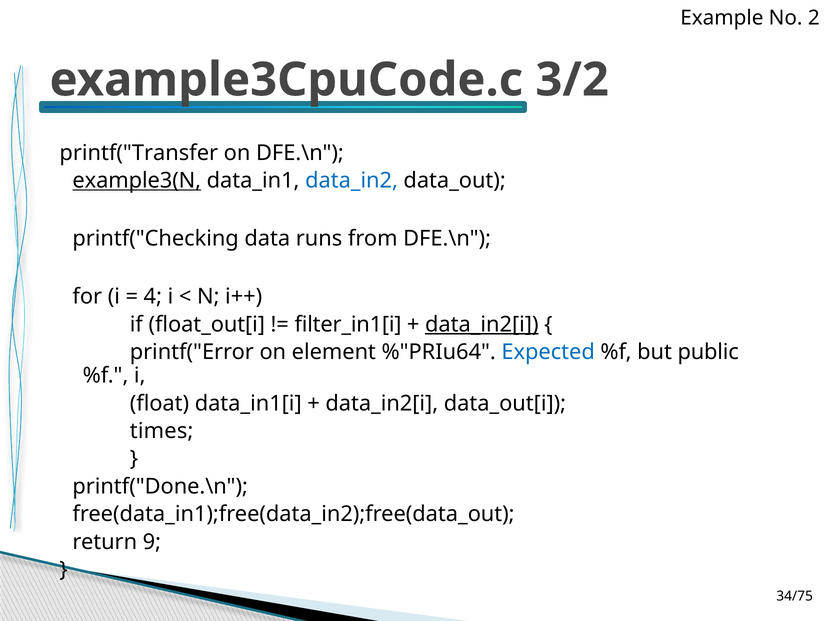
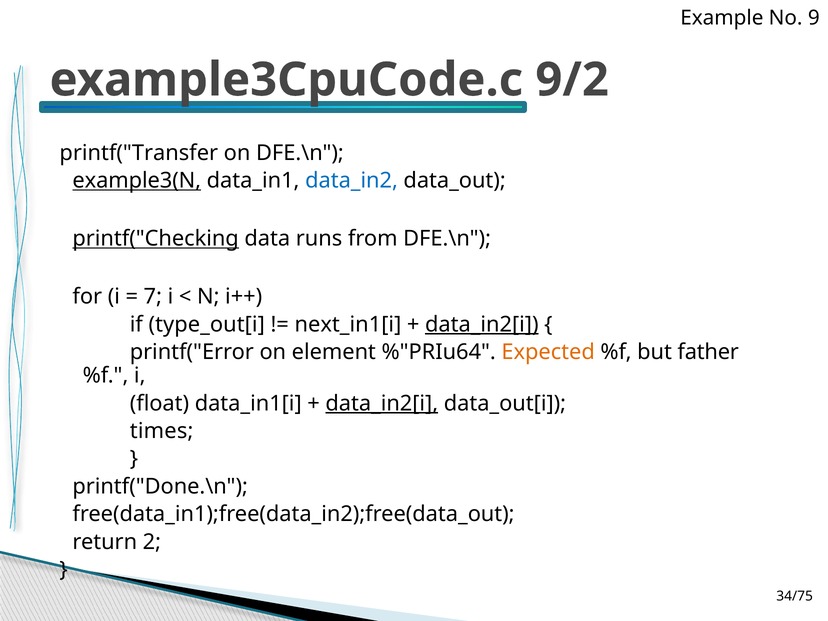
2: 2 -> 9 (814, 18)
3/2: 3/2 -> 9/2 (572, 80)
printf("Checking underline: none -> present (156, 239)
4: 4 -> 7 (153, 297)
float_out[i: float_out[i -> type_out[i (207, 324)
filter_in1[i: filter_in1[i -> next_in1[i (348, 324)
Expected colour: blue -> orange (548, 352)
public: public -> father (708, 352)
data_in2[i underline: none -> present (382, 403)
9: 9 -> 2 (152, 542)
